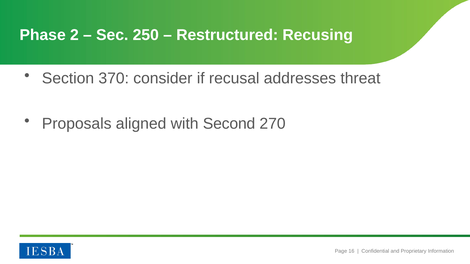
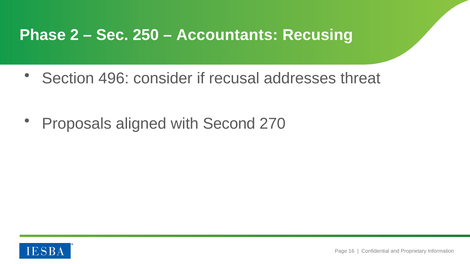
Restructured: Restructured -> Accountants (227, 35)
370: 370 -> 496 (114, 78)
